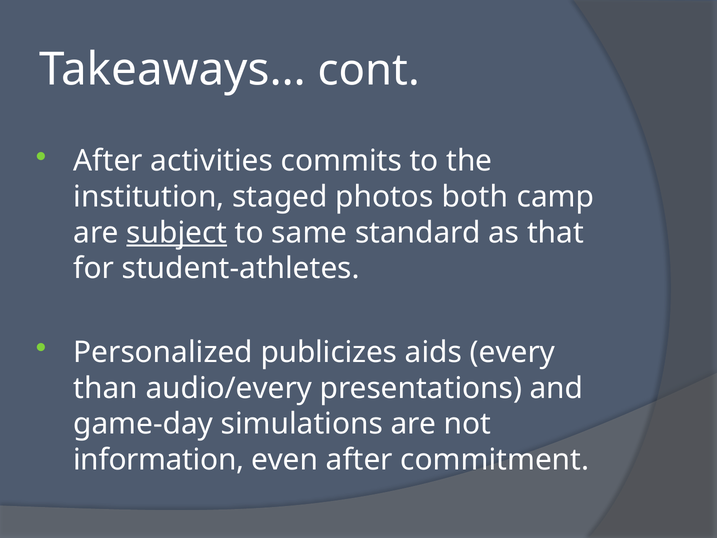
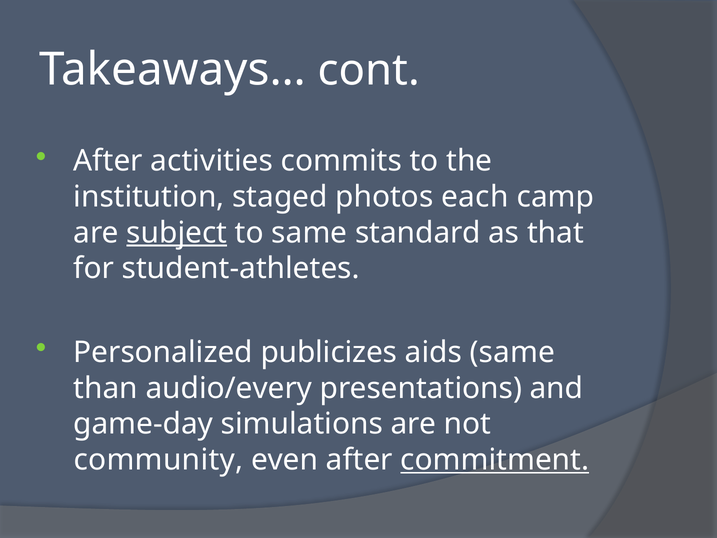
both: both -> each (475, 197)
aids every: every -> same (512, 352)
information: information -> community (158, 460)
commitment underline: none -> present (495, 460)
